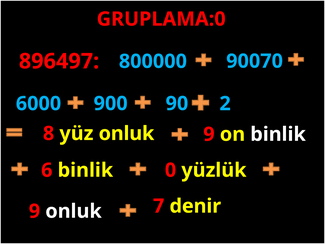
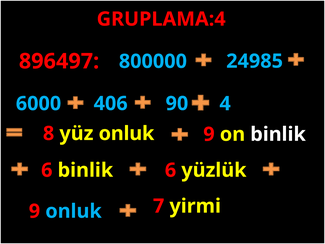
GRUPLAMA:0: GRUPLAMA:0 -> GRUPLAMA:4 (161, 19)
90070: 90070 -> 24985 (255, 61)
900: 900 -> 406 (111, 103)
2: 2 -> 4 (225, 104)
6 binlik 0: 0 -> 6 (171, 170)
onluk colour: white -> light blue (74, 211)
denir: denir -> yirmi (195, 206)
